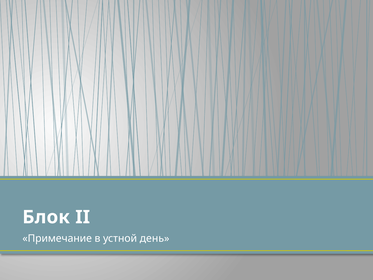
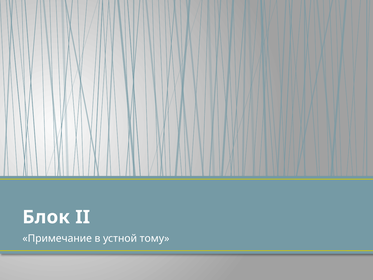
день: день -> тому (155, 238)
